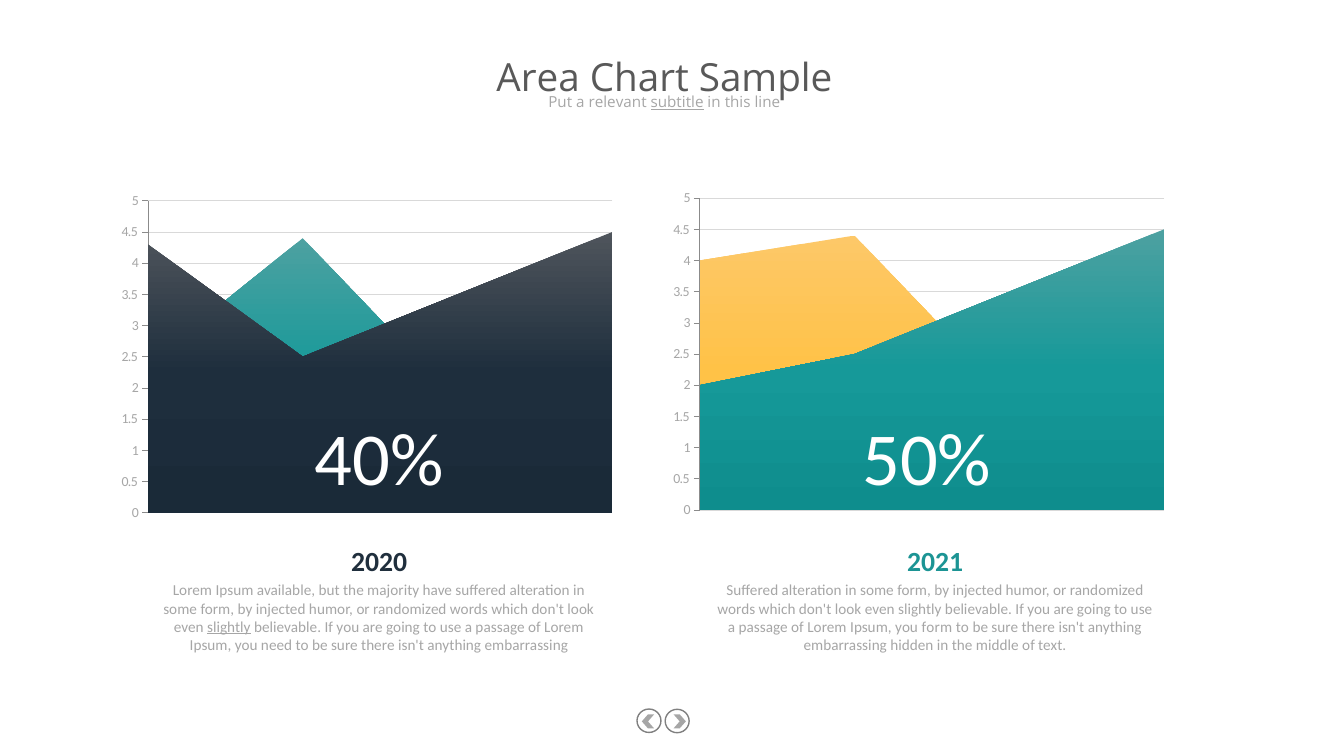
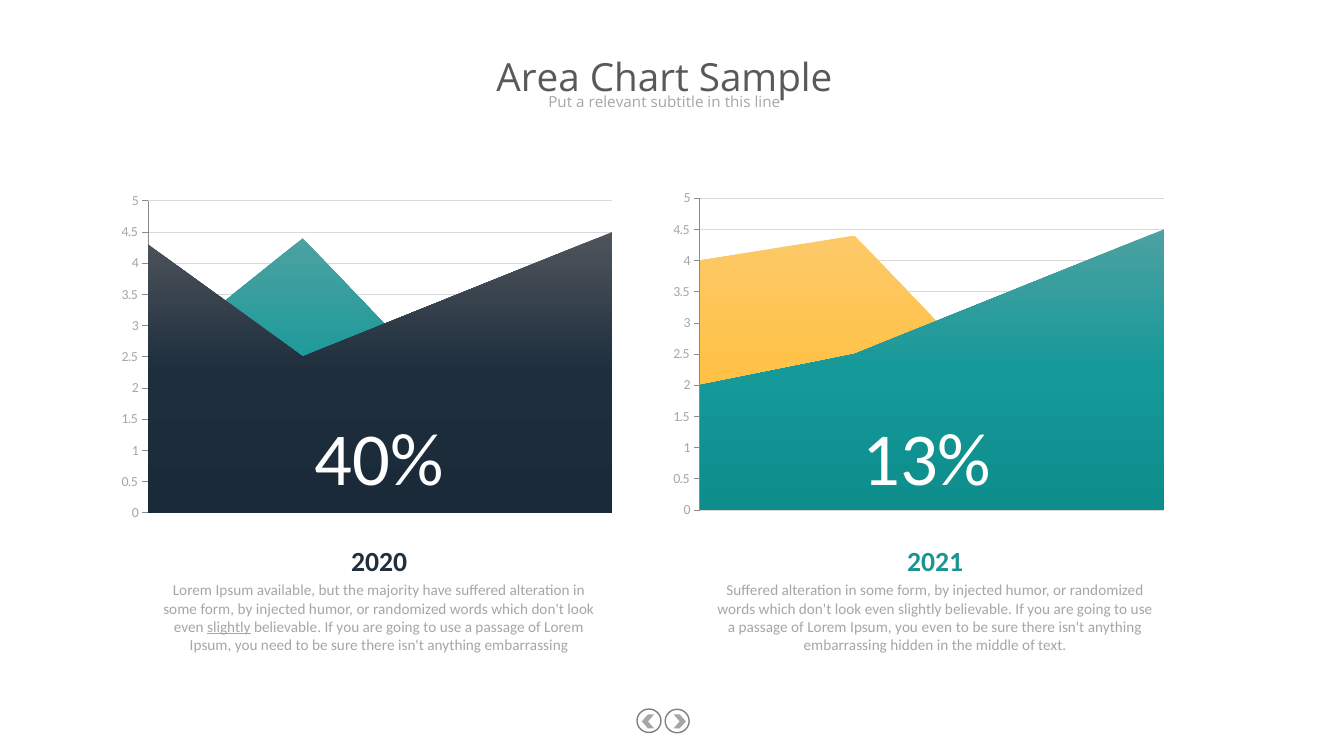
subtitle underline: present -> none (677, 102)
50%: 50% -> 13% (927, 460)
you form: form -> even (937, 627)
